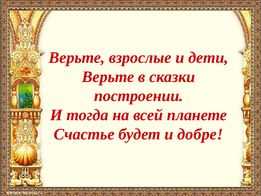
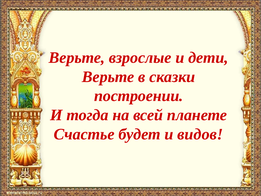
добре: добре -> видов (200, 134)
